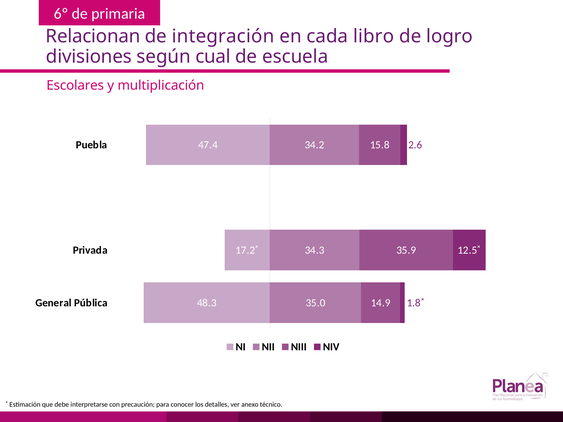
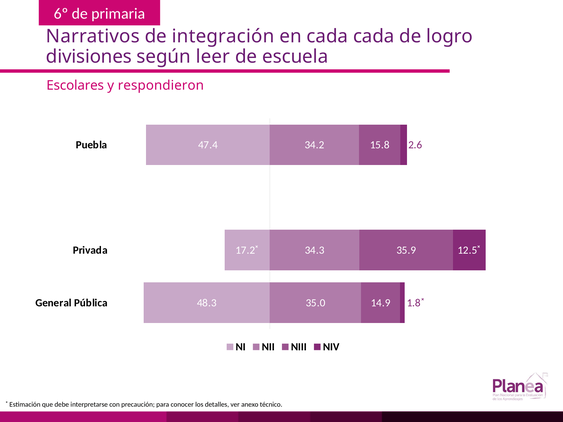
Relacionan: Relacionan -> Narrativos (93, 36)
cada libro: libro -> cada (374, 36)
cual: cual -> leer (213, 57)
multiplicación: multiplicación -> respondieron (161, 86)
